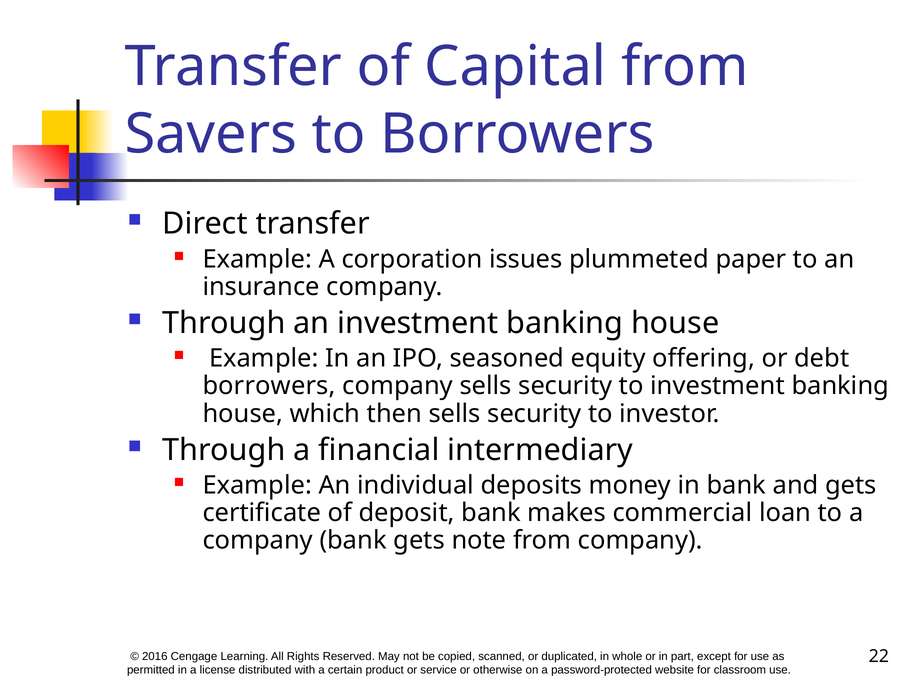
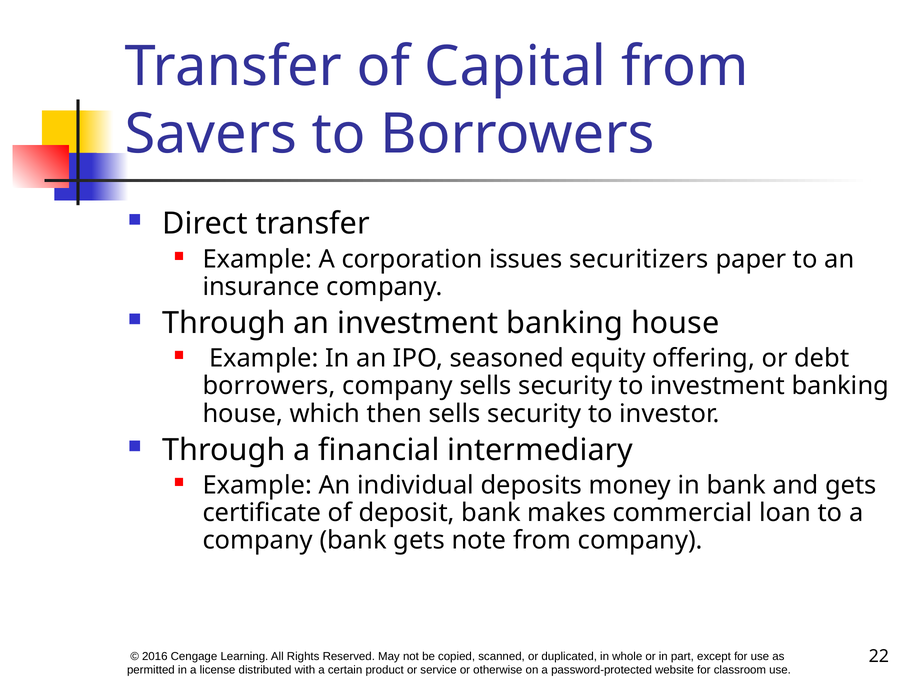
plummeted: plummeted -> securitizers (639, 259)
